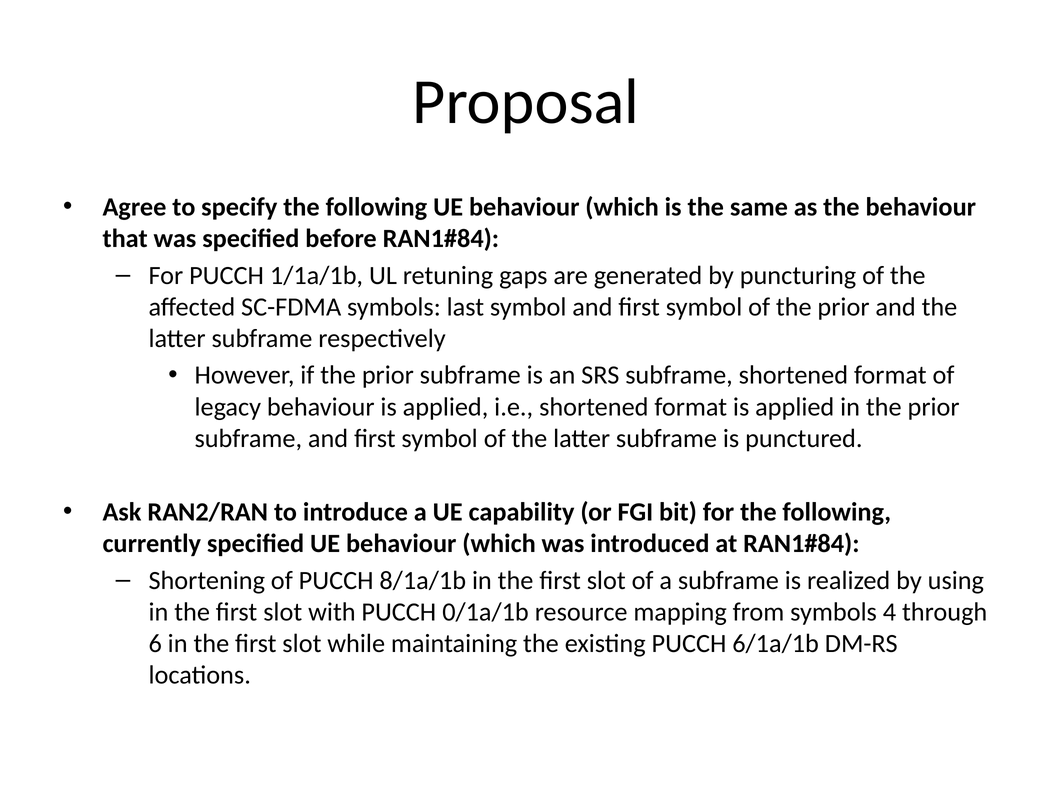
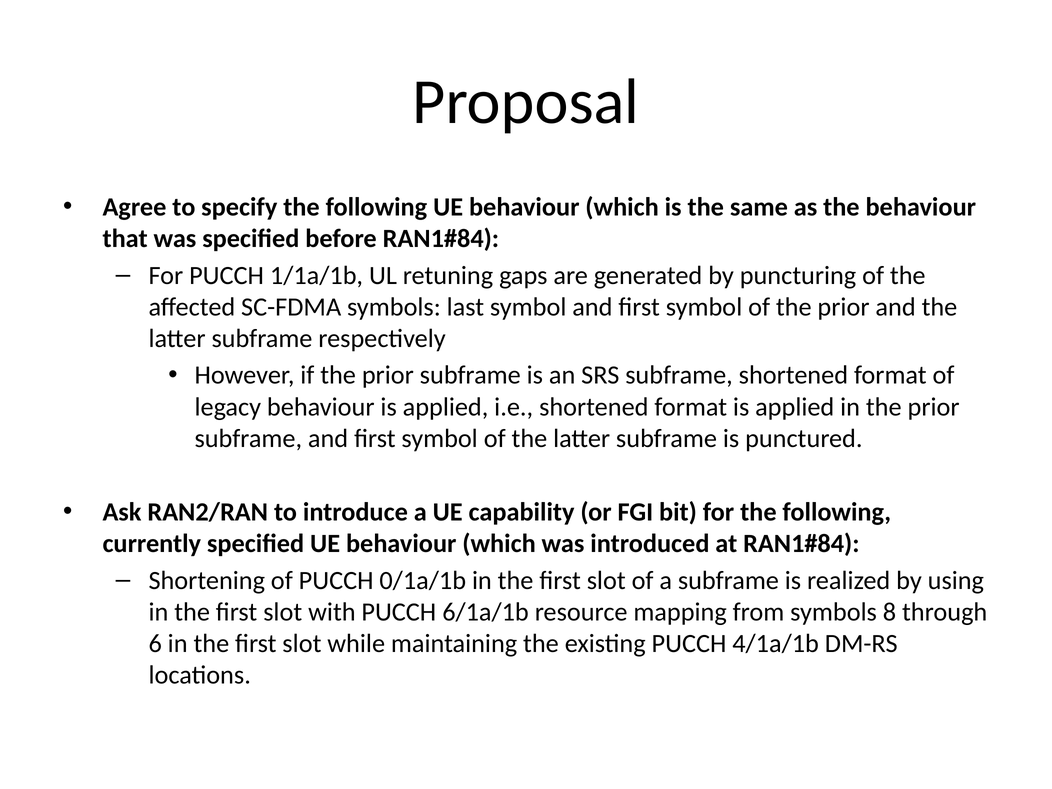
8/1a/1b: 8/1a/1b -> 0/1a/1b (423, 580)
0/1a/1b: 0/1a/1b -> 6/1a/1b (486, 612)
4: 4 -> 8 (889, 612)
6/1a/1b: 6/1a/1b -> 4/1a/1b (776, 644)
